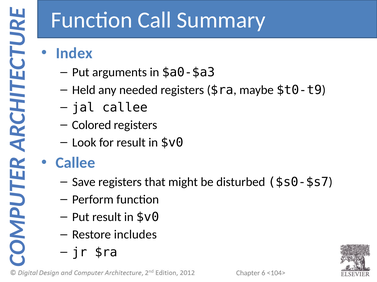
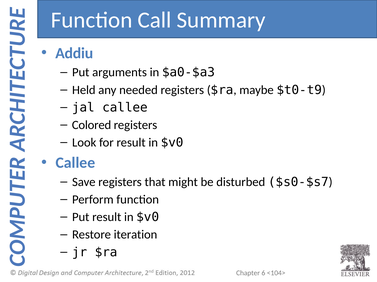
Index: Index -> Addiu (74, 53)
includes: includes -> iteration (135, 235)
